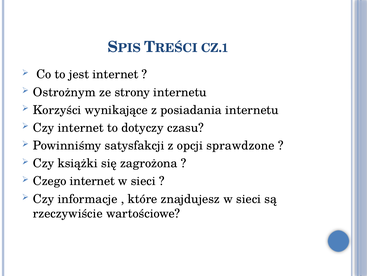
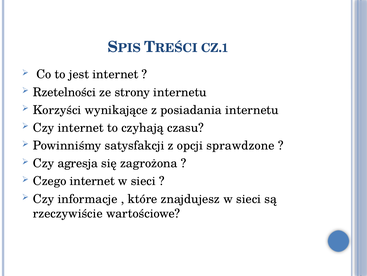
Ostrożnym: Ostrożnym -> Rzetelności (64, 92)
dotyczy: dotyczy -> czyhają (143, 127)
książki: książki -> agresja (78, 163)
